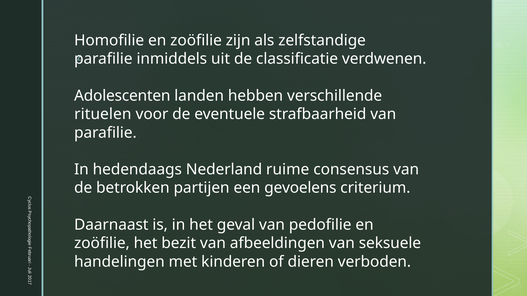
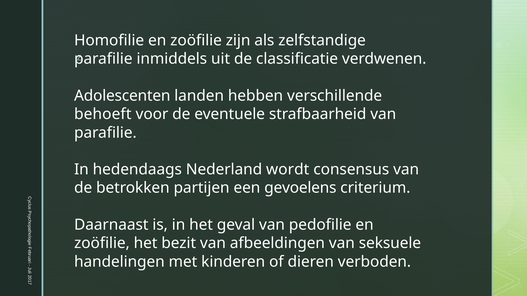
rituelen: rituelen -> behoeft (103, 114)
ruime: ruime -> wordt (288, 170)
